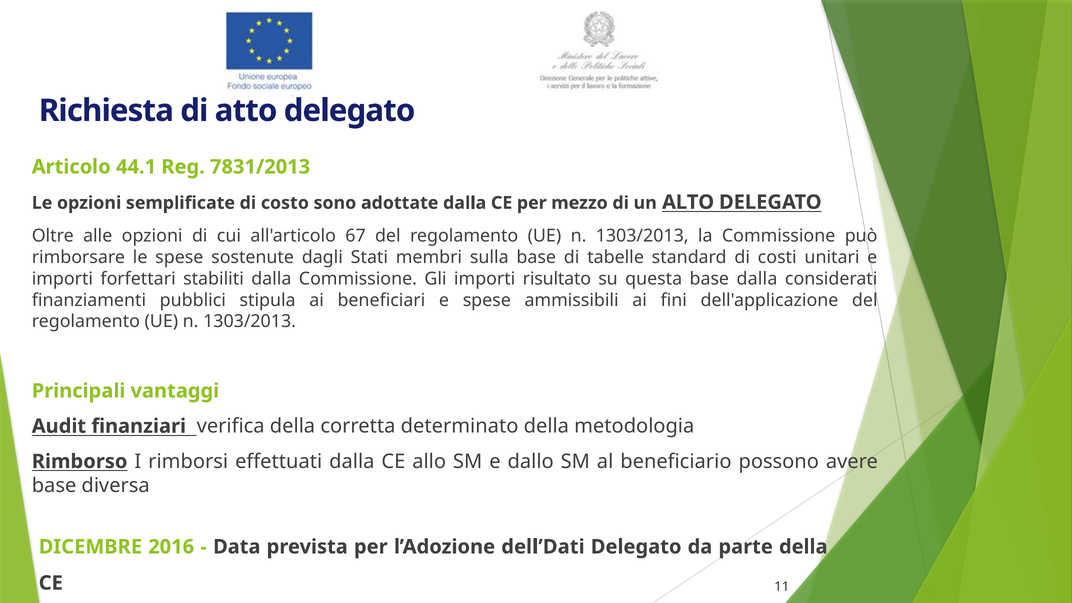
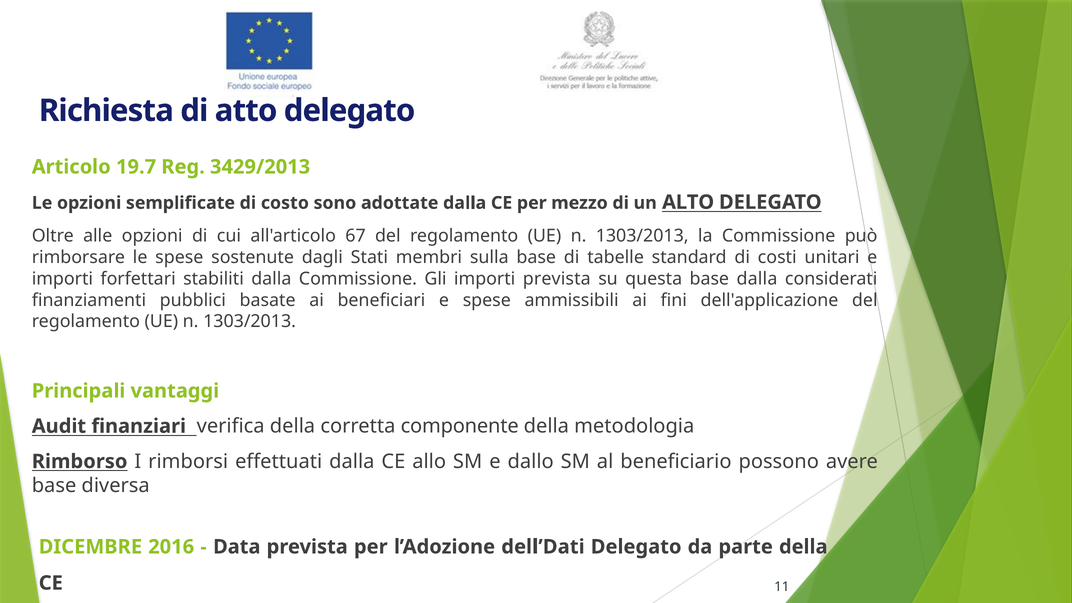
44.1: 44.1 -> 19.7 (136, 167)
7831/2013: 7831/2013 -> 3429/2013 (260, 167)
importi risultato: risultato -> prevista (557, 279)
stipula: stipula -> basate (268, 300)
determinato: determinato -> componente (460, 426)
